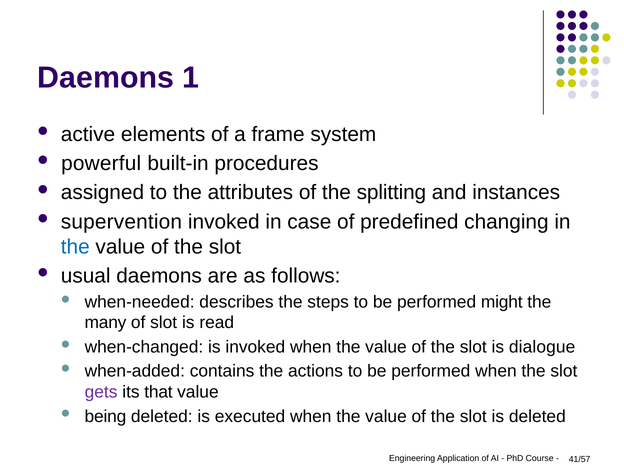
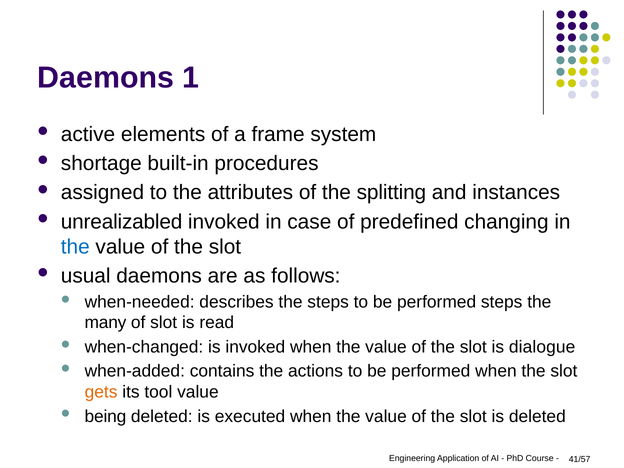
powerful: powerful -> shortage (101, 164)
supervention: supervention -> unrealizabled (122, 222)
performed might: might -> steps (502, 302)
gets colour: purple -> orange (101, 392)
that: that -> tool (158, 392)
